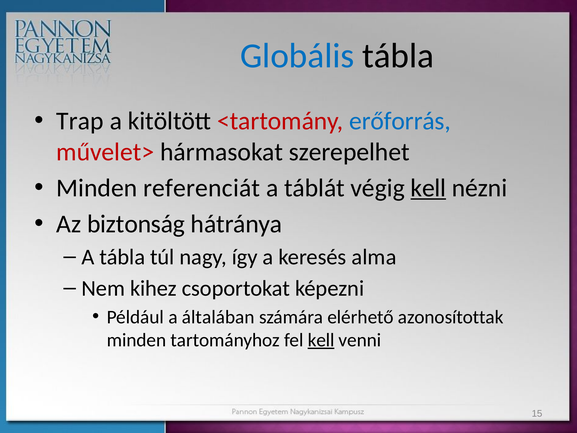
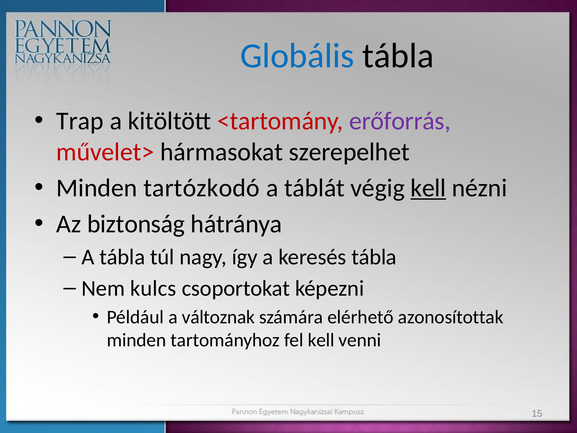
erőforrás colour: blue -> purple (400, 121)
referenciát: referenciát -> tartózkodó (202, 188)
keresés alma: alma -> tábla (374, 257)
kihez: kihez -> kulcs (153, 288)
általában: általában -> változnak (218, 317)
kell underline: present -> none (321, 340)
